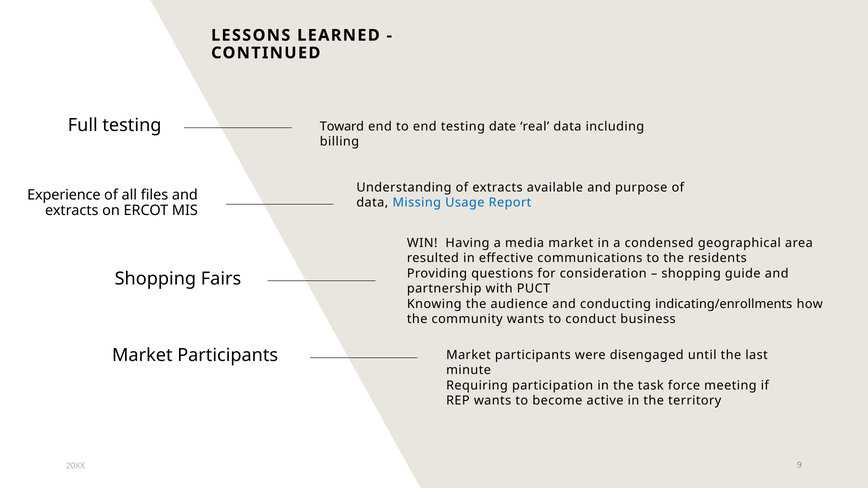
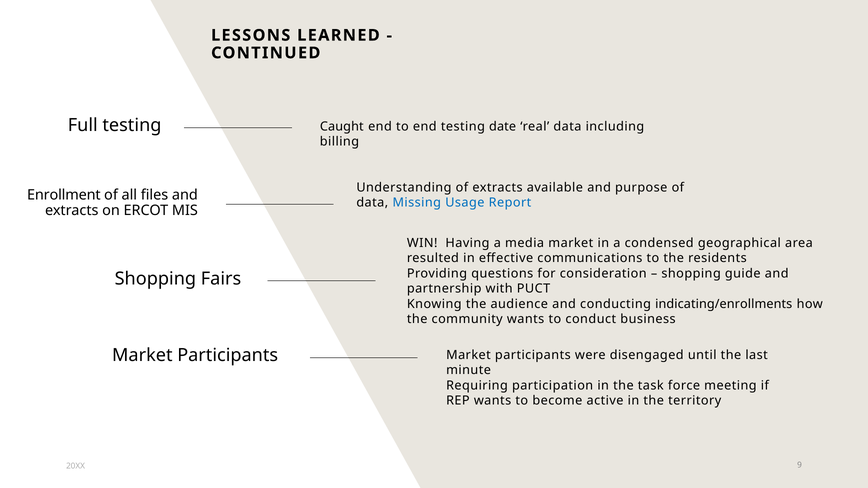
Toward: Toward -> Caught (342, 127)
Experience: Experience -> Enrollment (64, 195)
